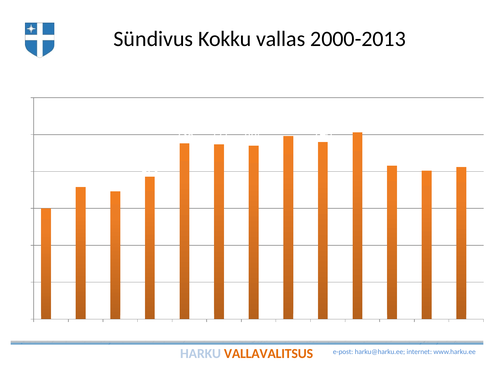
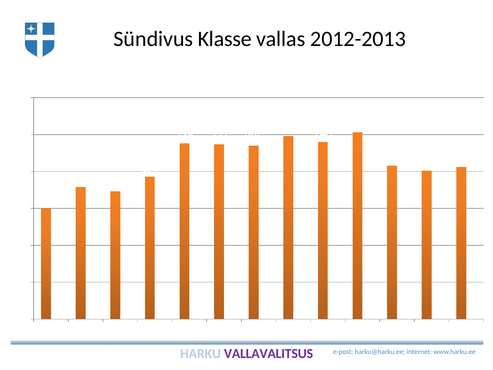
Kokku: Kokku -> Klasse (225, 39)
2000-2013: 2000-2013 -> 2012-2013 (358, 39)
VALLAVALITSUS colour: orange -> purple (269, 354)
